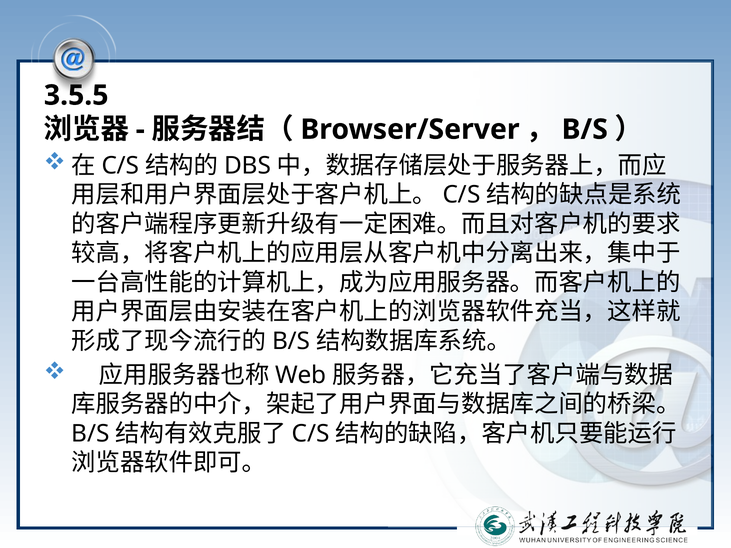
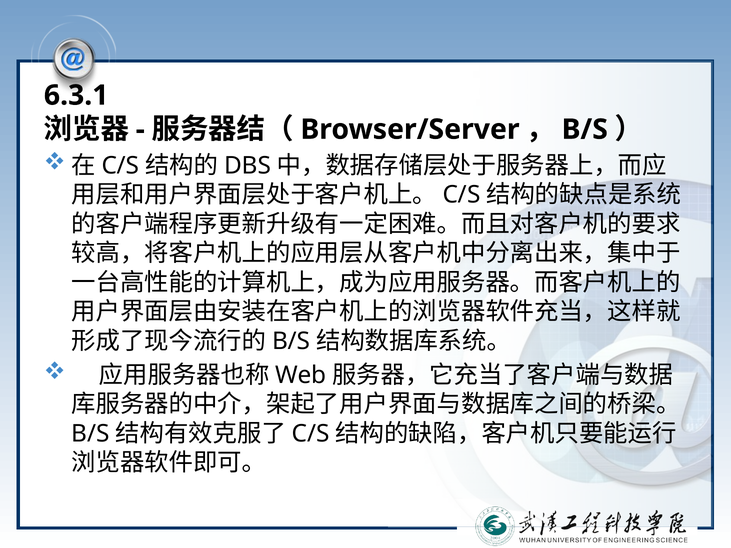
3.5.5: 3.5.5 -> 6.3.1 (76, 95)
